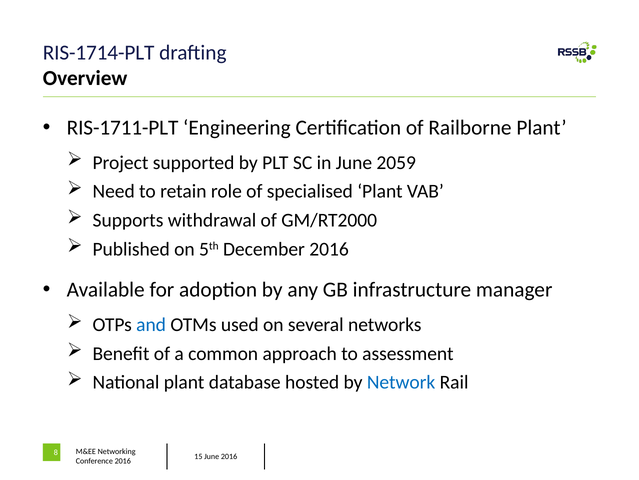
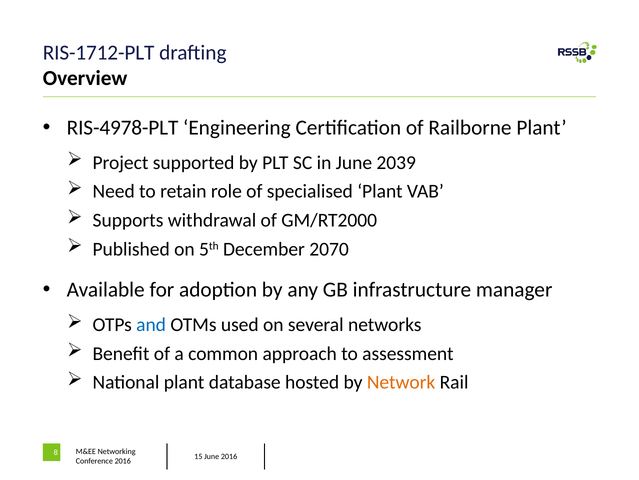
RIS-1714-PLT: RIS-1714-PLT -> RIS-1712-PLT (99, 52)
RIS-1711-PLT: RIS-1711-PLT -> RIS-4978-PLT (123, 127)
2059: 2059 -> 2039 (396, 162)
December 2016: 2016 -> 2070 (329, 249)
Network colour: blue -> orange (401, 382)
